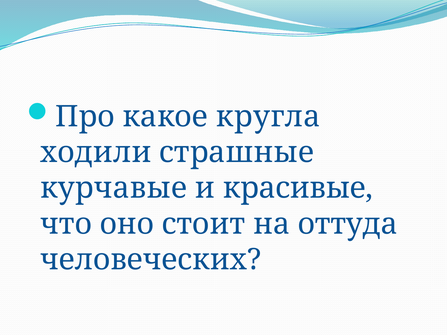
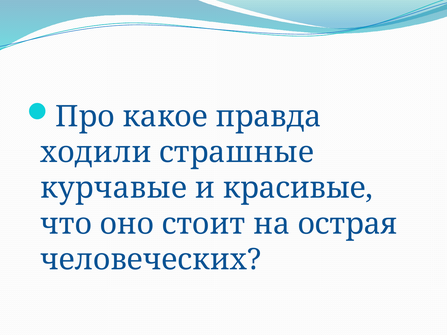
кругла: кругла -> правда (268, 117)
оттуда: оттуда -> острая (348, 224)
